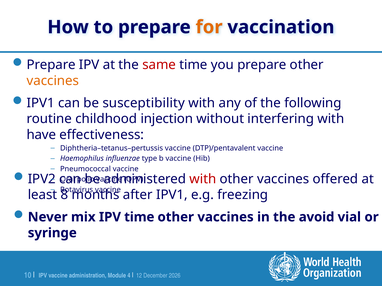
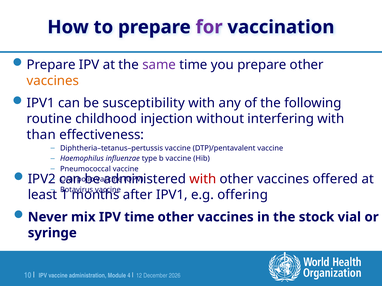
for colour: orange -> purple (209, 27)
same colour: red -> purple (159, 65)
have: have -> than (41, 135)
8: 8 -> 1 (64, 195)
freezing: freezing -> offering (243, 195)
avoid: avoid -> stock (317, 217)
